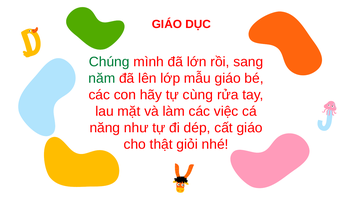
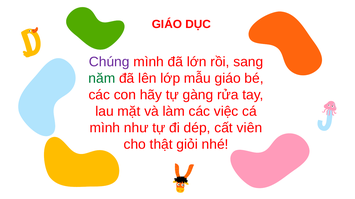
Chúng colour: green -> purple (109, 62)
cùng: cùng -> gàng (198, 95)
năng: năng -> mình (105, 128)
cất giáo: giáo -> viên (250, 128)
